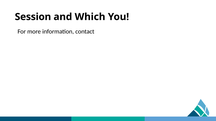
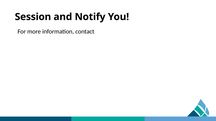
Which: Which -> Notify (90, 17)
